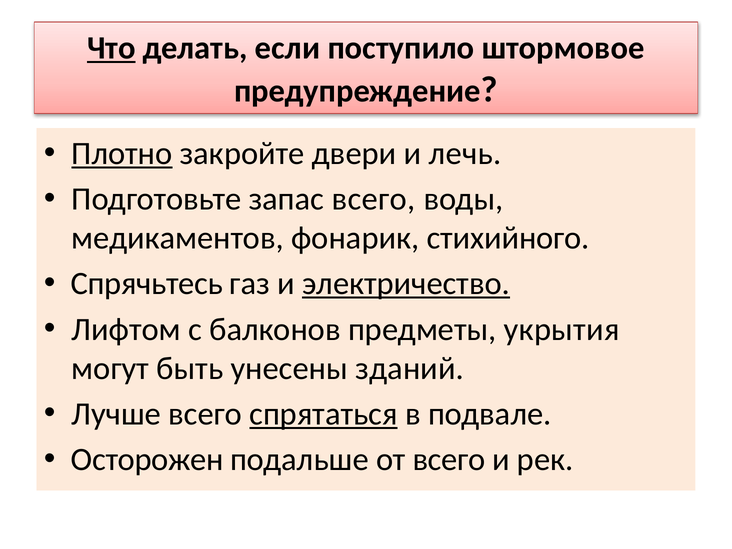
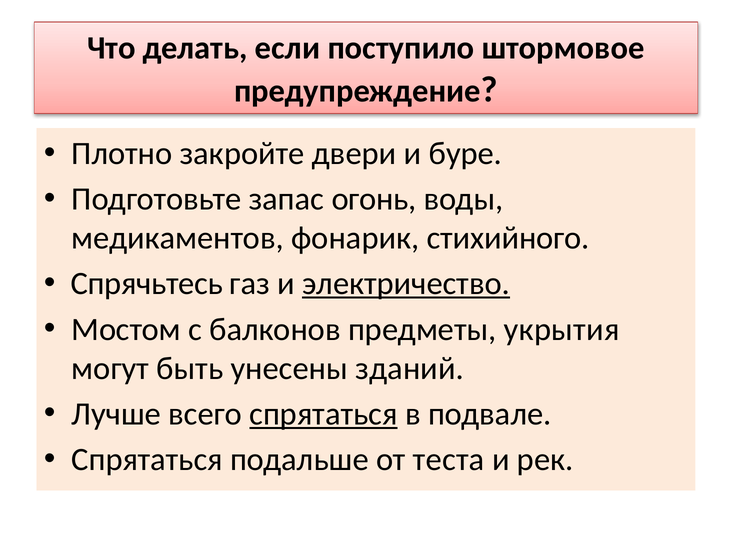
Что underline: present -> none (111, 48)
Плотно underline: present -> none (122, 154)
лечь: лечь -> буре (465, 154)
запас всего: всего -> огонь (374, 199)
Лифтом: Лифтом -> Мостом (126, 329)
Осторожен: Осторожен -> Спрятаться (147, 459)
от всего: всего -> теста (449, 459)
